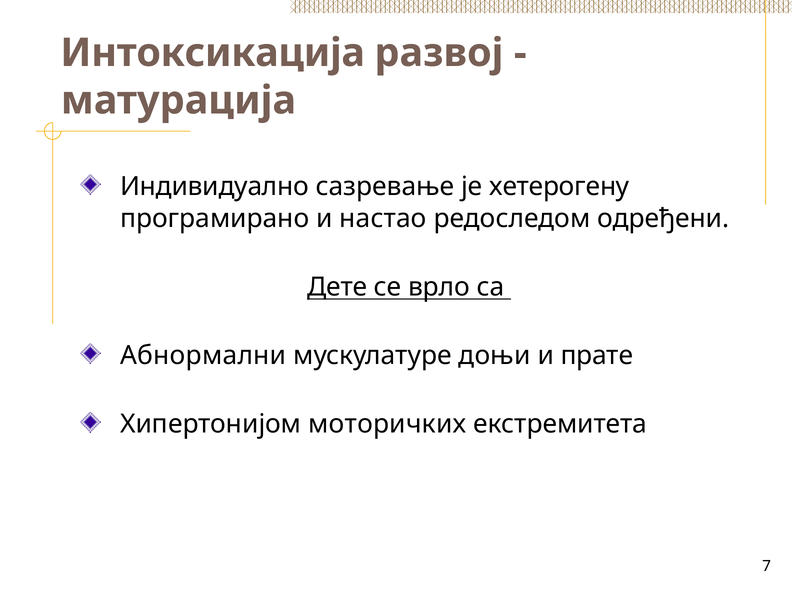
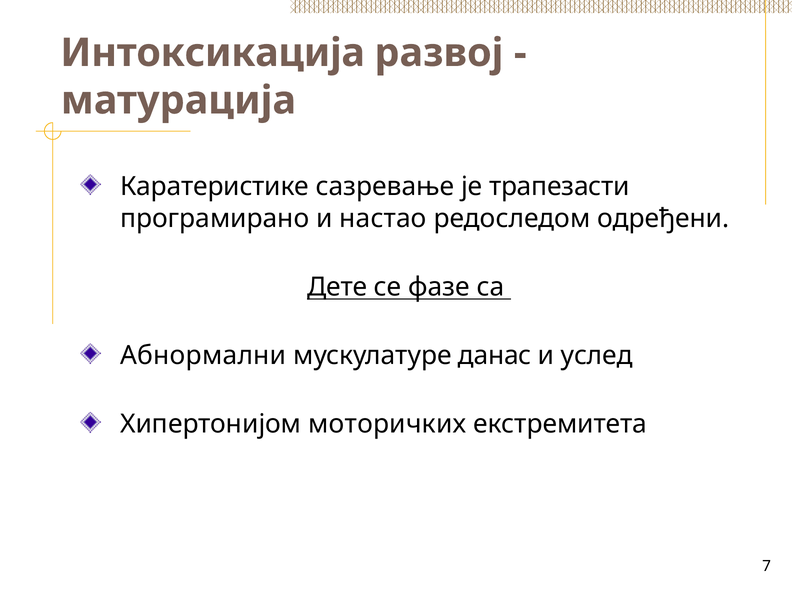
Индивидуално: Индивидуално -> Каратеристике (214, 187)
хетерогену: хетерогену -> трапезасти (559, 187)
врло: врло -> фазе (439, 287)
доњи: доњи -> данас (495, 356)
прате: прате -> услед (597, 356)
